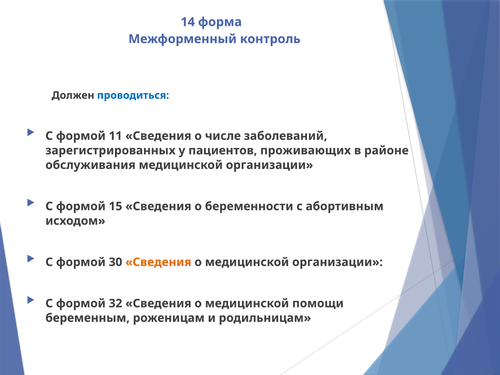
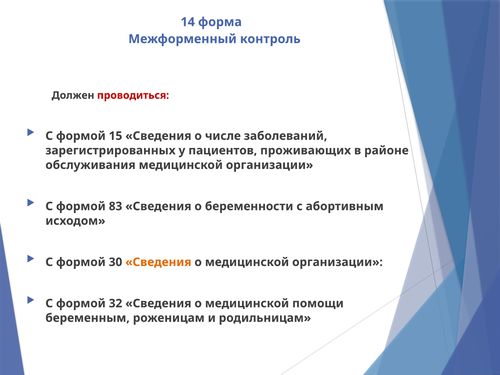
проводиться colour: blue -> red (133, 95)
11: 11 -> 15 (116, 136)
15: 15 -> 83 (116, 206)
